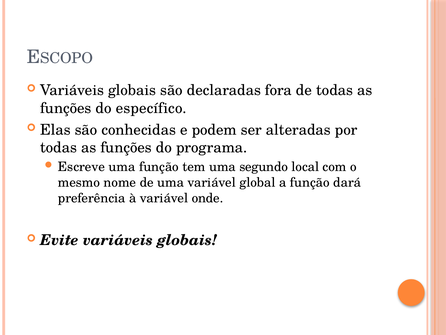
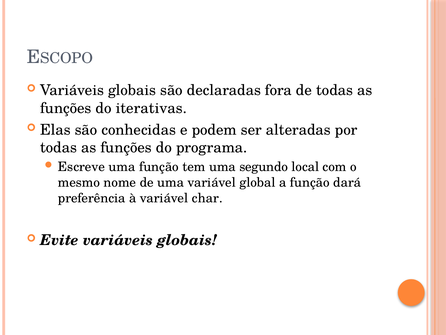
específico: específico -> iterativas (151, 108)
onde: onde -> char (207, 198)
